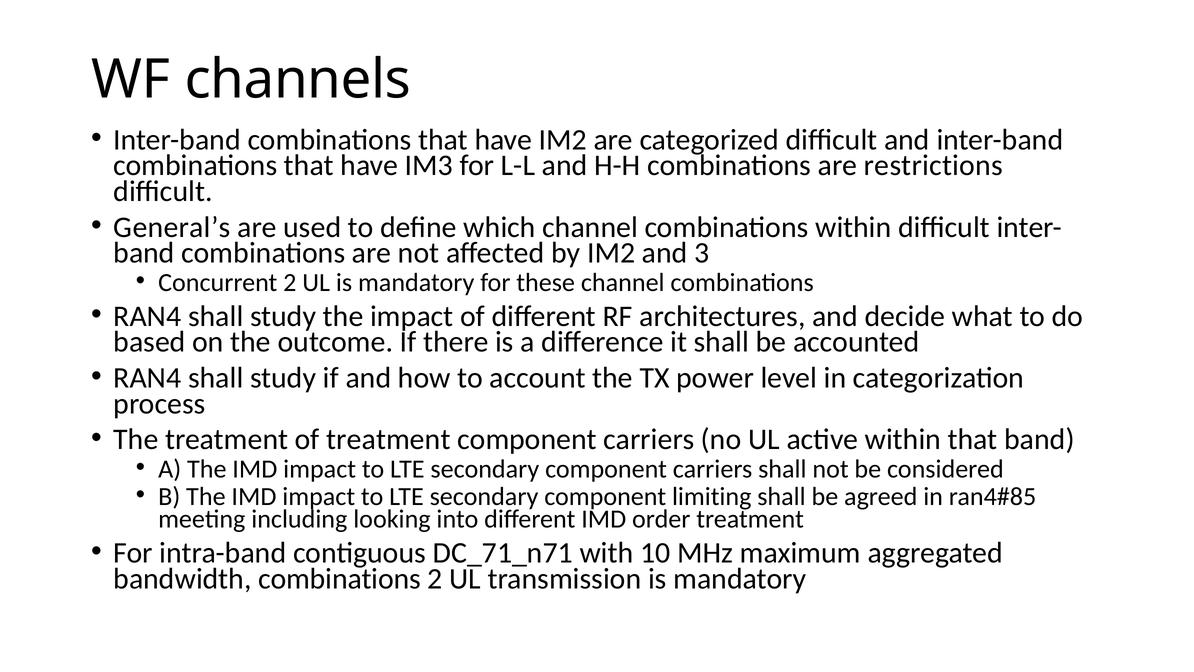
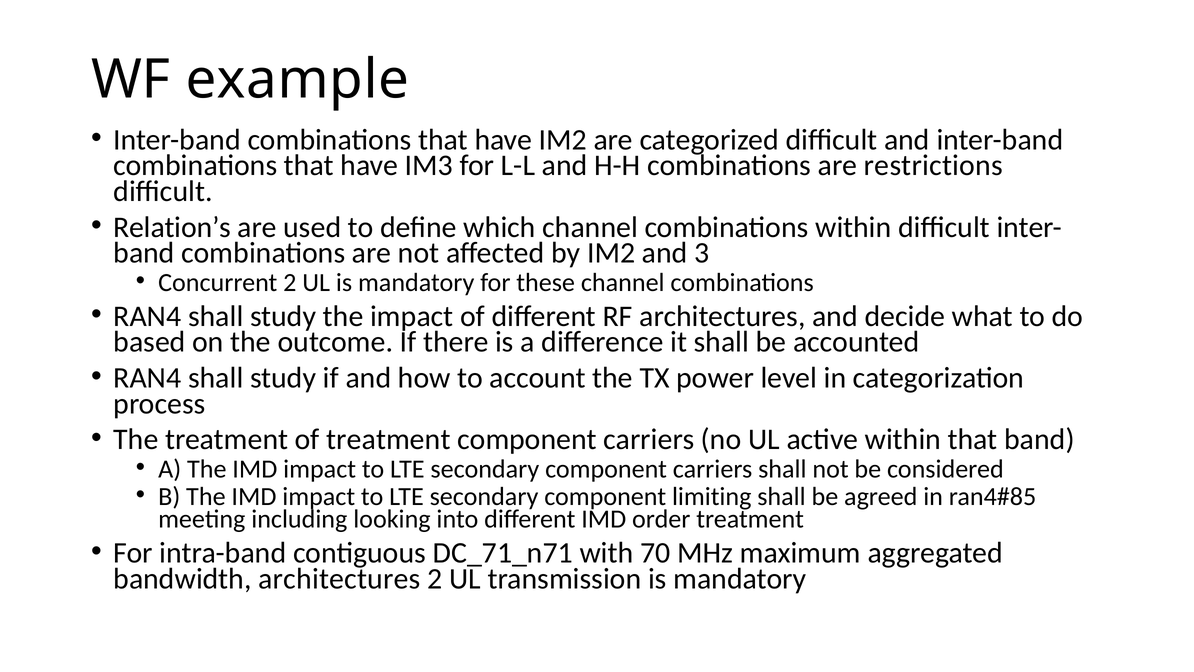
channels: channels -> example (297, 80)
General’s: General’s -> Relation’s (172, 227)
10: 10 -> 70 (655, 553)
bandwidth combinations: combinations -> architectures (339, 578)
